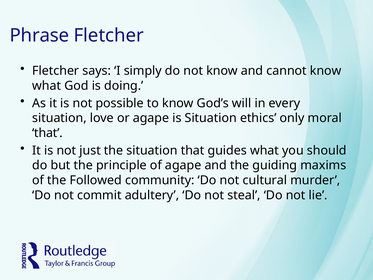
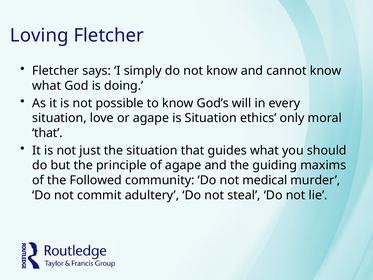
Phrase: Phrase -> Loving (39, 35)
cultural: cultural -> medical (265, 180)
